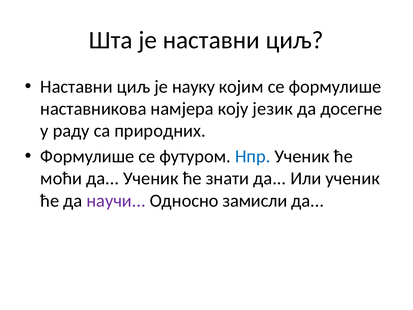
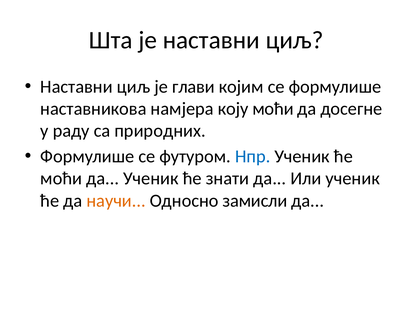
науку: науку -> глави (194, 87)
коју језик: језик -> моћи (273, 109)
научи colour: purple -> orange (116, 200)
